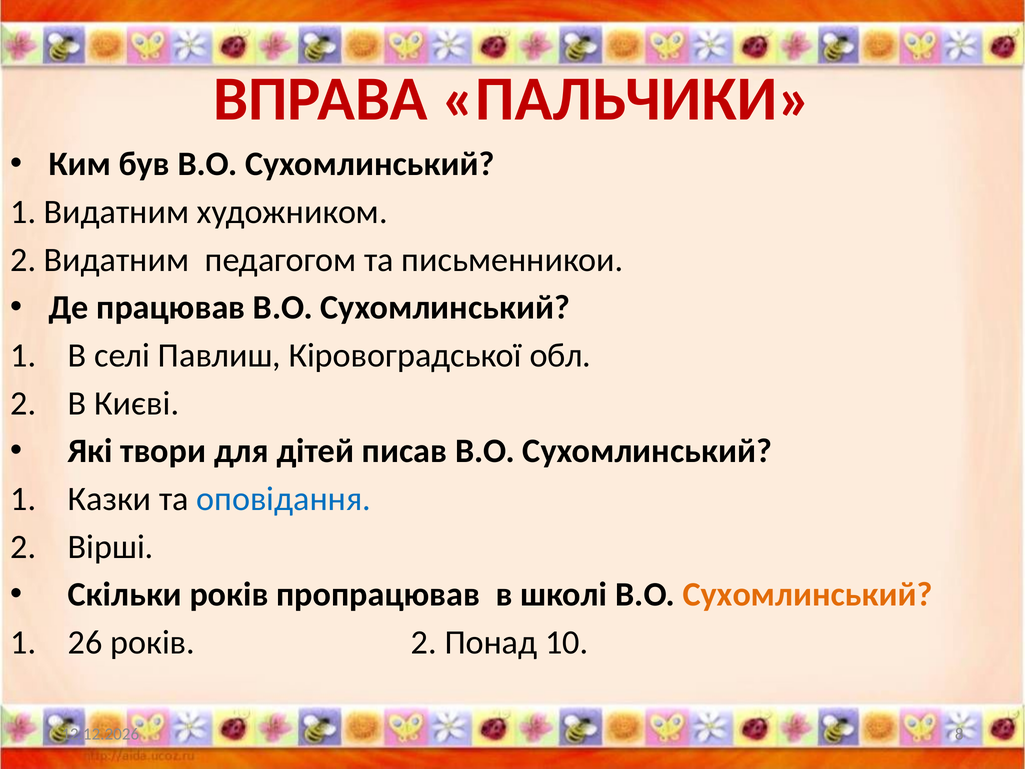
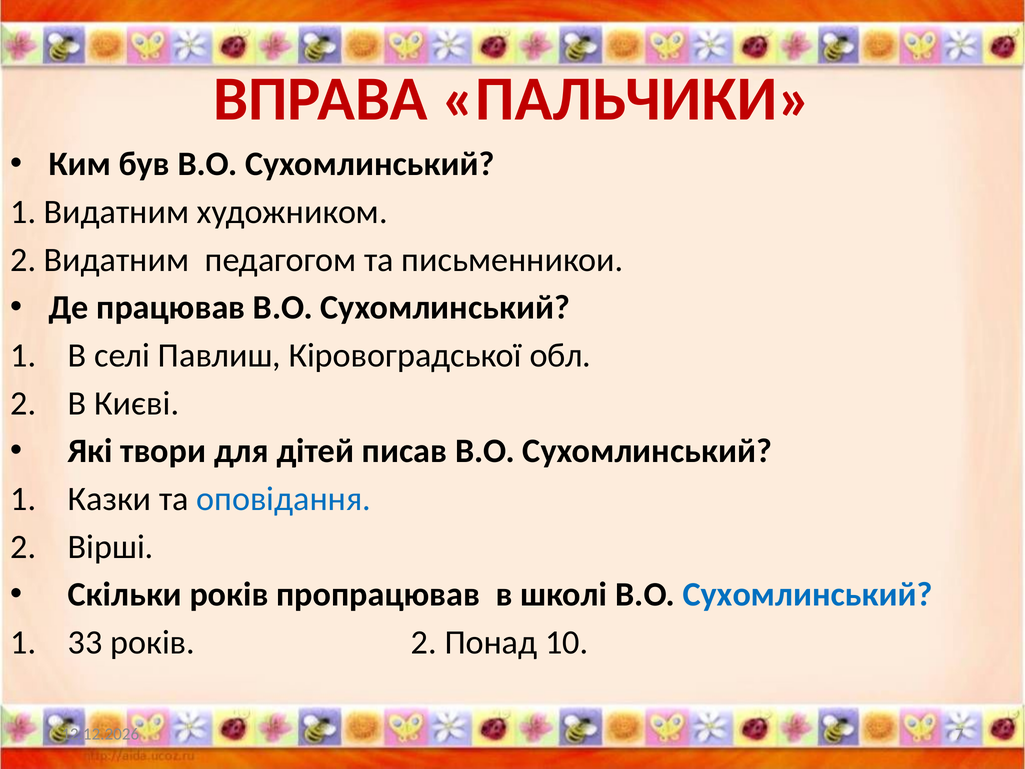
Сухомлинський colour: orange -> blue (808, 595)
26: 26 -> 33 (85, 642)
8: 8 -> 7 (959, 734)
